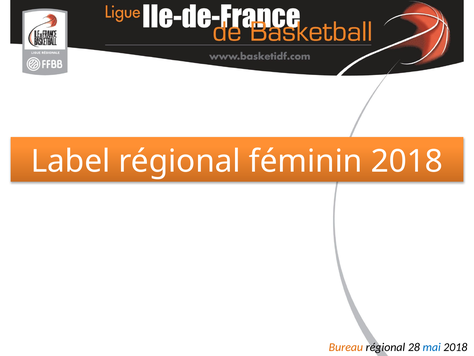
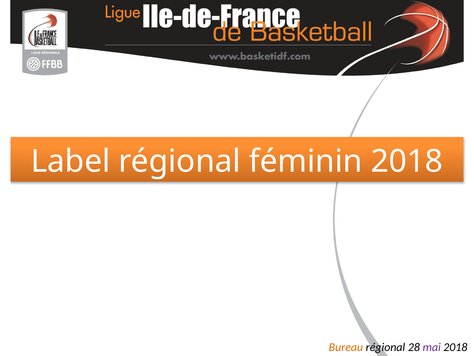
mai colour: blue -> purple (432, 347)
